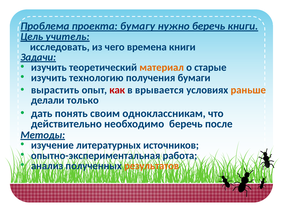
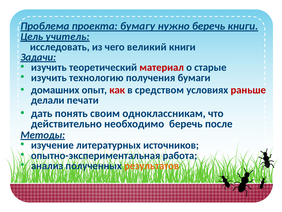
времена: времена -> великий (147, 47)
материал colour: orange -> red (162, 67)
вырастить: вырастить -> домашних (55, 90)
врывается: врывается -> средством (159, 90)
раньше colour: orange -> red (248, 90)
только: только -> печати (83, 100)
